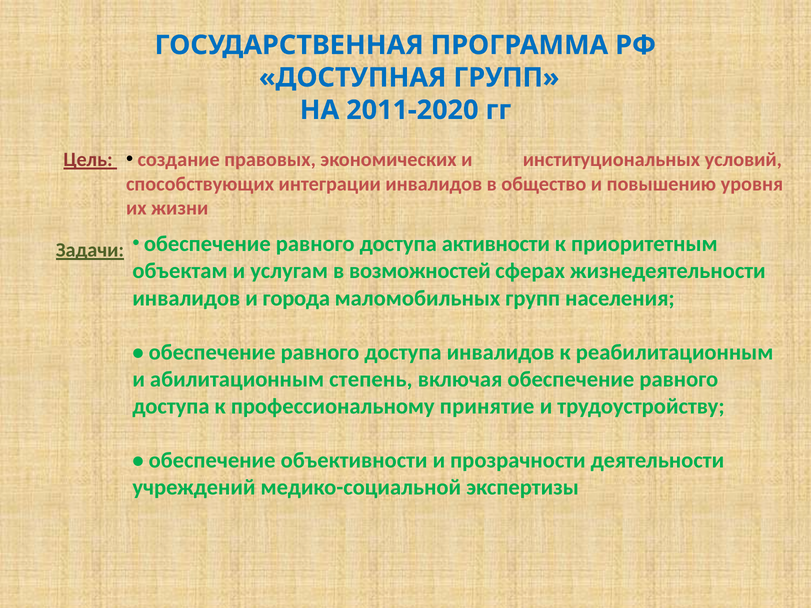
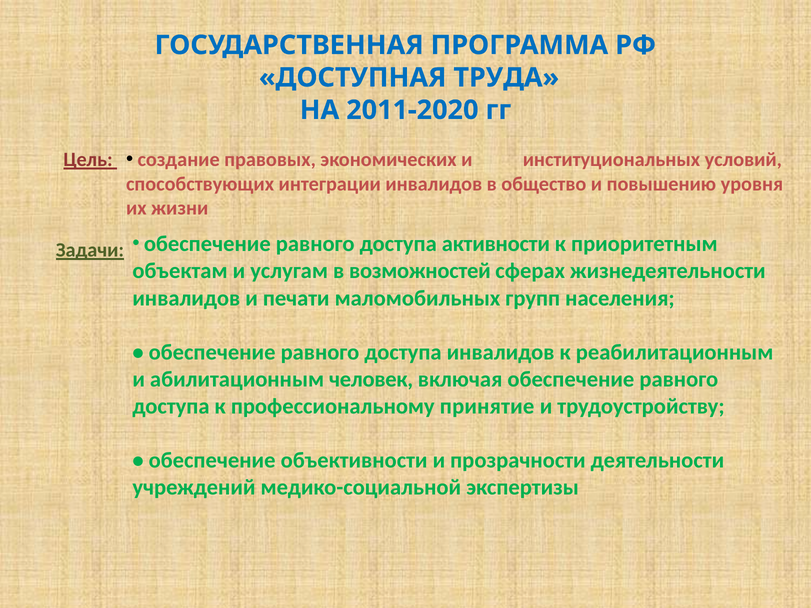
ДОСТУПНАЯ ГРУПП: ГРУПП -> ТРУДА (506, 78)
города: города -> печати (296, 298)
степень: степень -> человек (371, 379)
